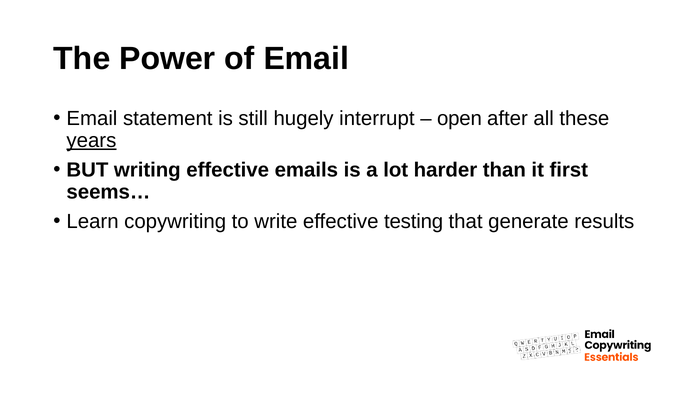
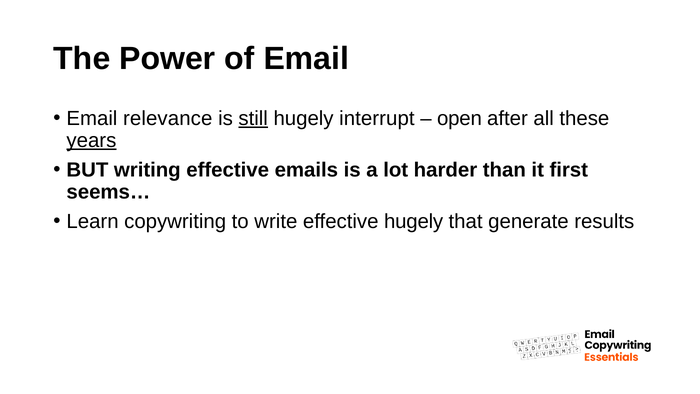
statement: statement -> relevance (168, 118)
still underline: none -> present (253, 118)
effective testing: testing -> hugely (414, 221)
